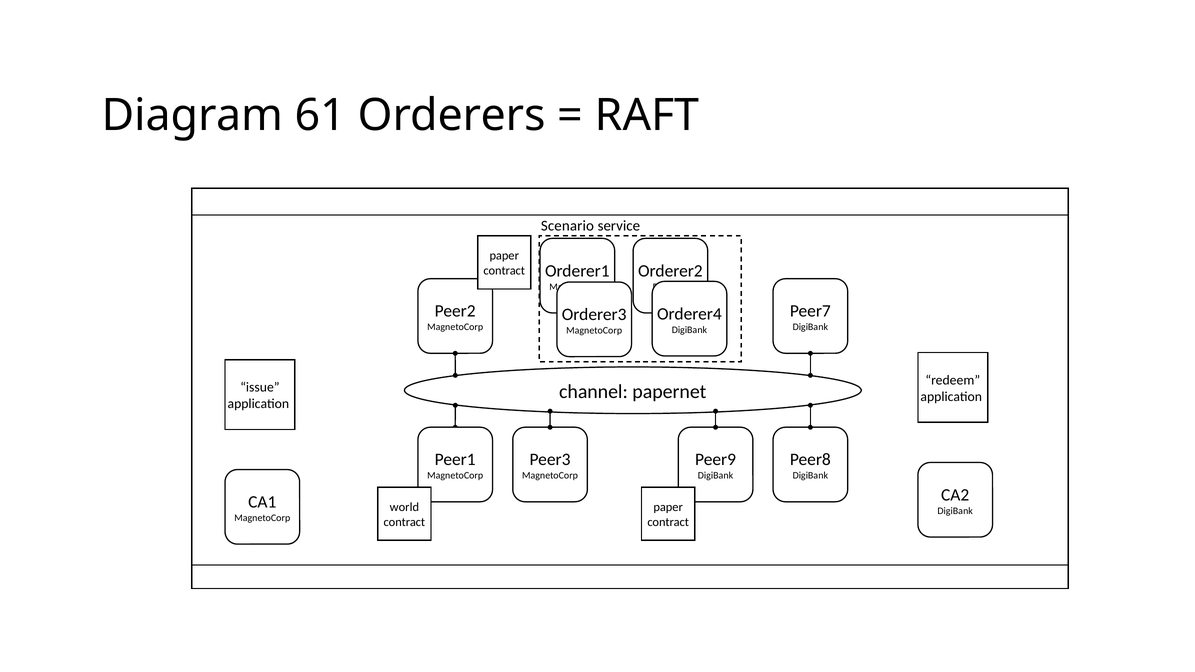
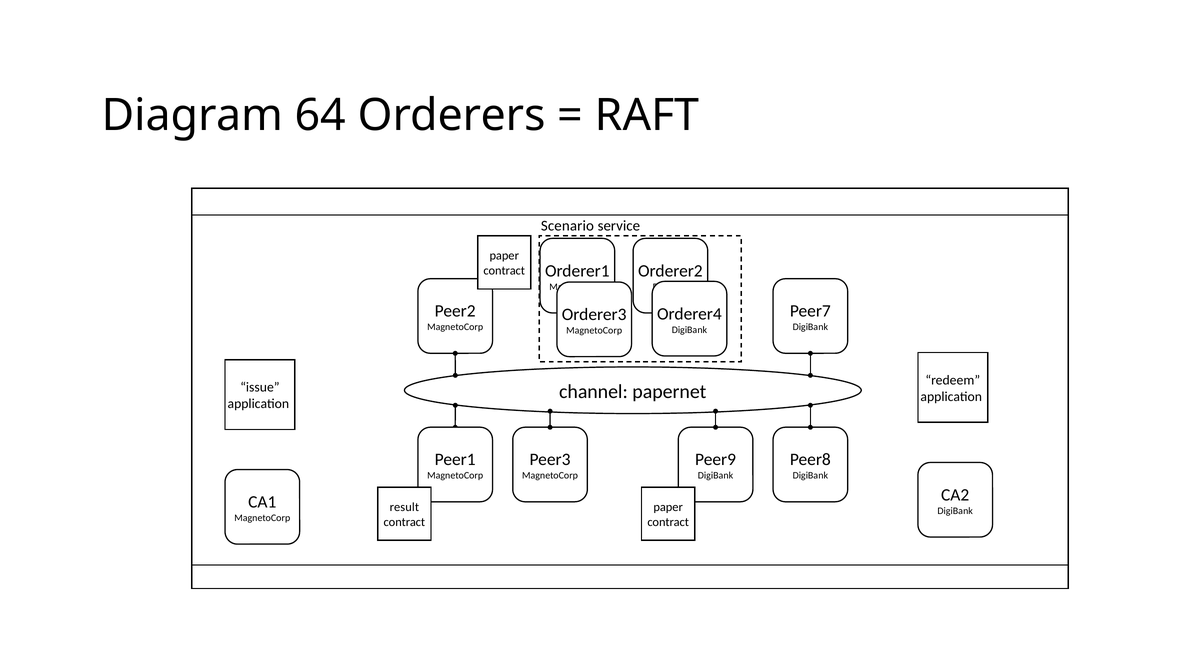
61: 61 -> 64 (320, 115)
world: world -> result (404, 507)
